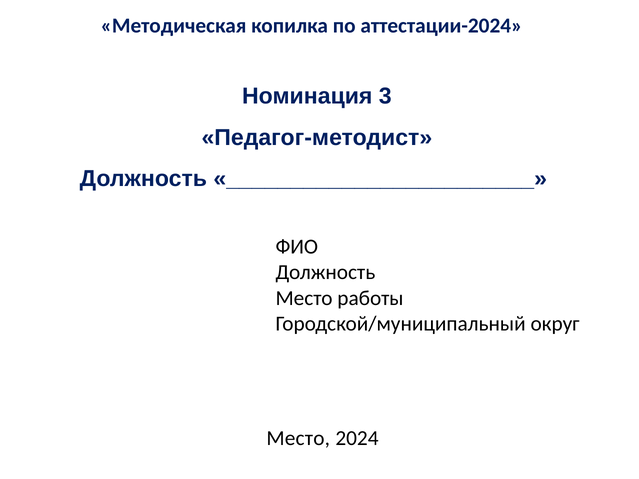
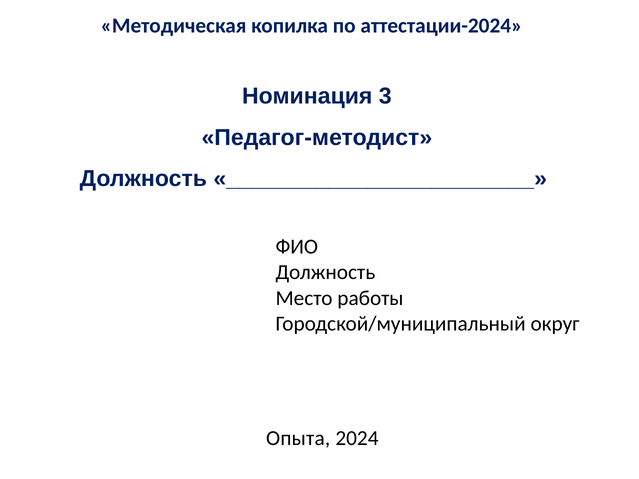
Место: Место -> Опыта (298, 438)
